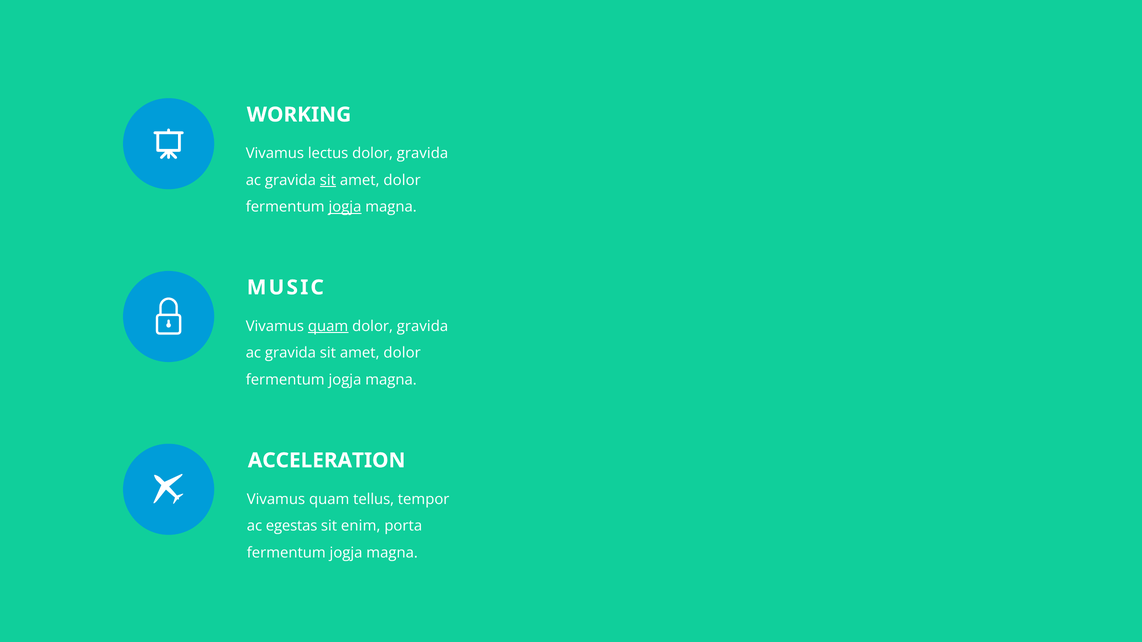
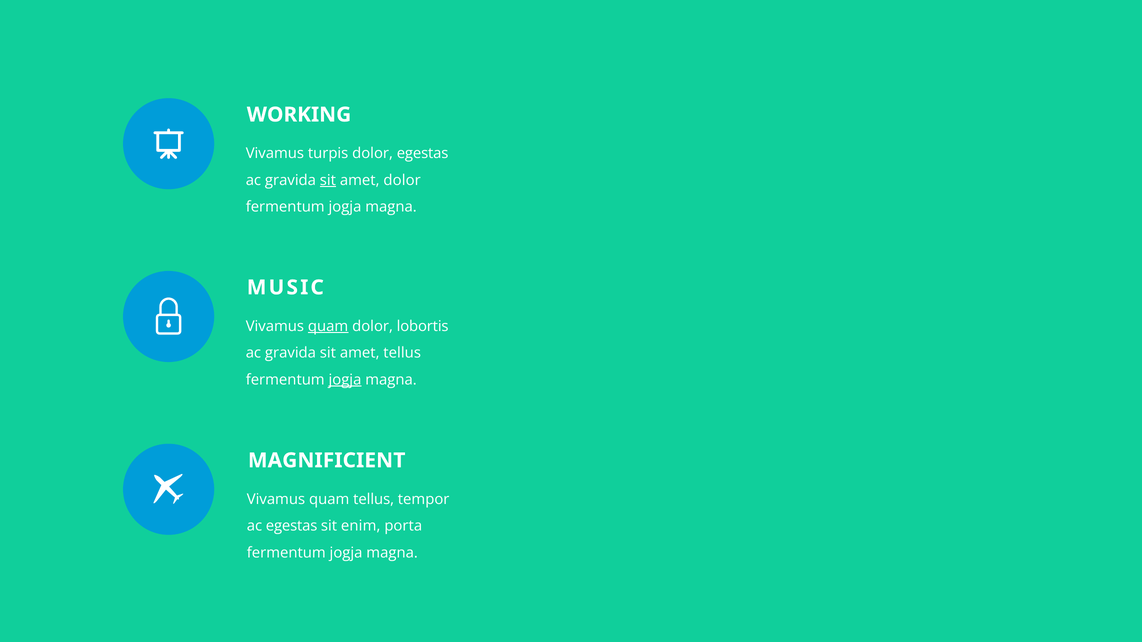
lectus: lectus -> turpis (328, 154)
gravida: gravida -> egestas (423, 154)
jogja underline: present -> none (345, 207)
gravida: gravida -> lobortis (423, 326)
dolor: dolor -> tellus (402, 353)
jogja underline: none -> present (345, 380)
ACCELERATION: ACCELERATION -> MAGNIFICIENT (327, 461)
